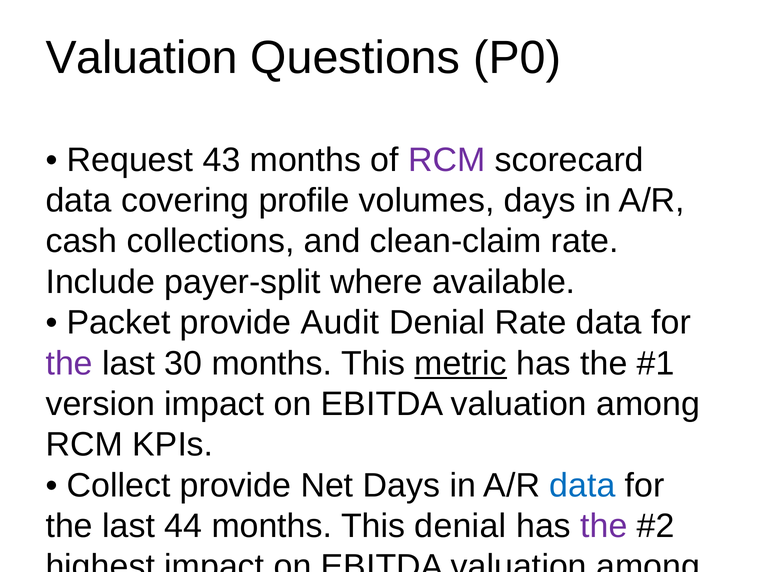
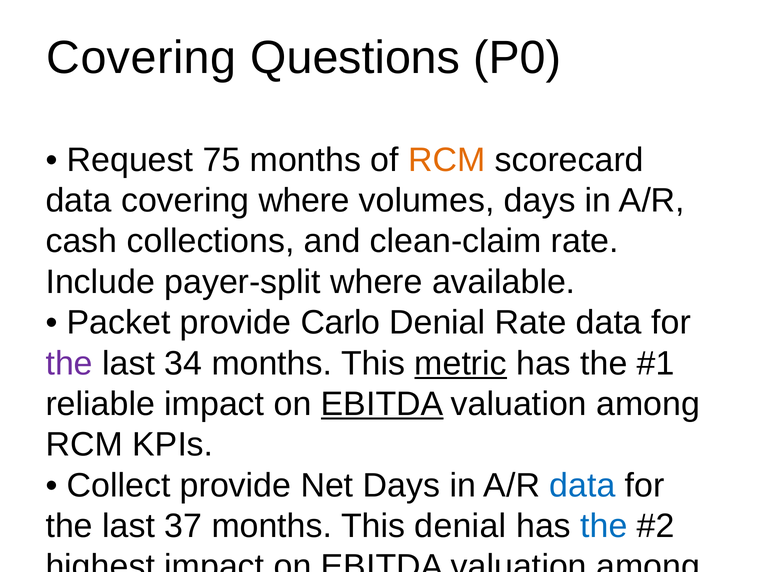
Valuation: Valuation -> Covering (141, 58)
43: 43 -> 75 (221, 160)
RCM colour: purple -> orange (447, 160)
covering profile: profile -> where (304, 201)
Audit: Audit -> Carlo (340, 323)
30: 30 -> 34 (183, 364)
version: version -> reliable (100, 404)
EBITDA underline: none -> present (382, 404)
44: 44 -> 37 (183, 526)
the colour: purple -> blue (604, 526)
